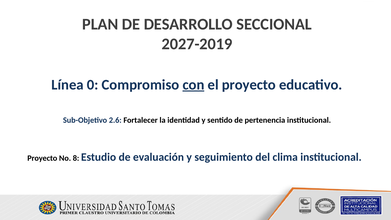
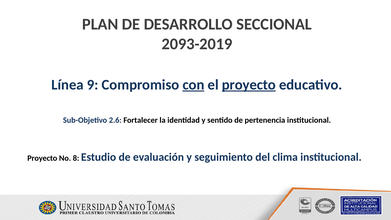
2027-2019: 2027-2019 -> 2093-2019 (197, 44)
0: 0 -> 9 (93, 85)
proyecto underline: none -> present (249, 85)
